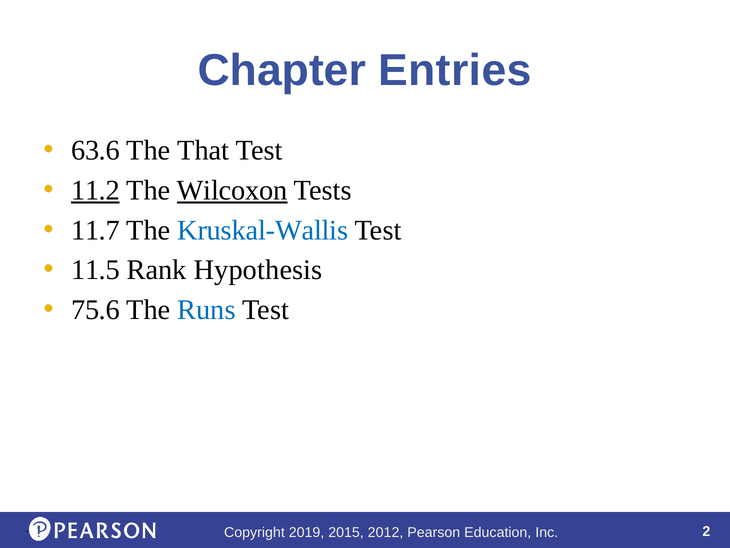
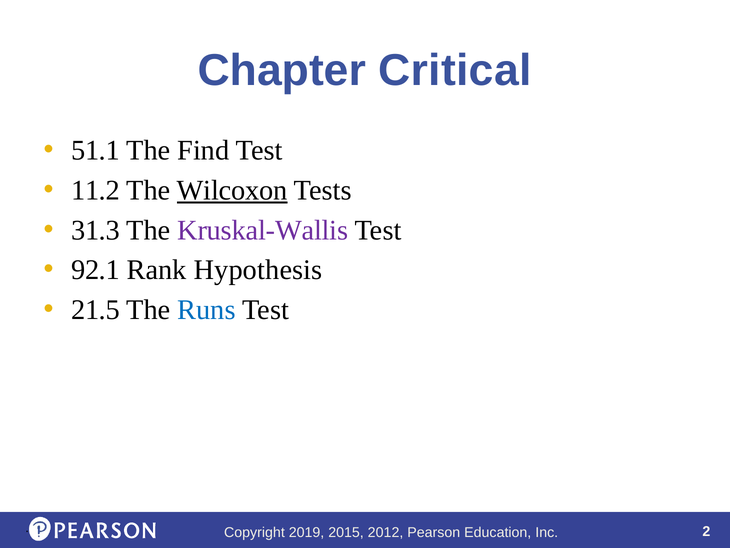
Entries: Entries -> Critical (455, 71)
63.6: 63.6 -> 51.1 (96, 150)
That: That -> Find (203, 150)
11.2 underline: present -> none (96, 190)
11.7: 11.7 -> 31.3 (96, 230)
Kruskal-Wallis colour: blue -> purple (263, 230)
11.5: 11.5 -> 92.1 (96, 270)
75.6: 75.6 -> 21.5 (96, 310)
